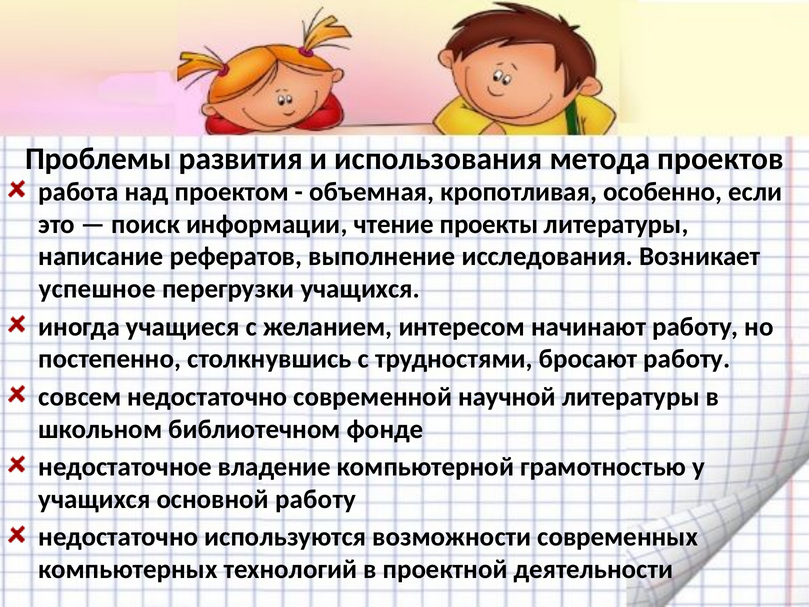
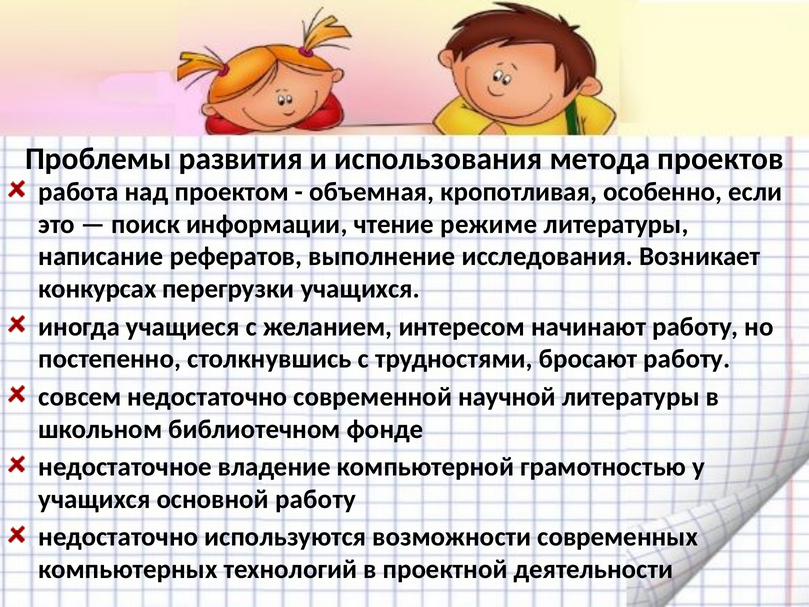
проекты: проекты -> режиме (489, 224)
успешное: успешное -> конкурсах (97, 289)
